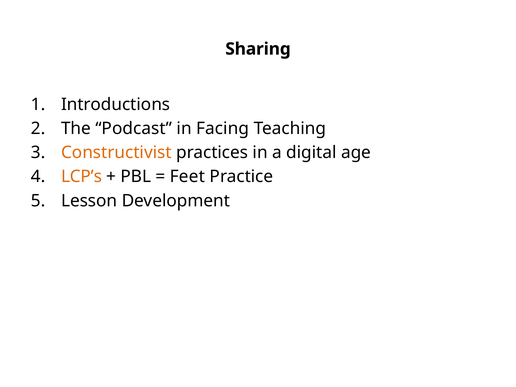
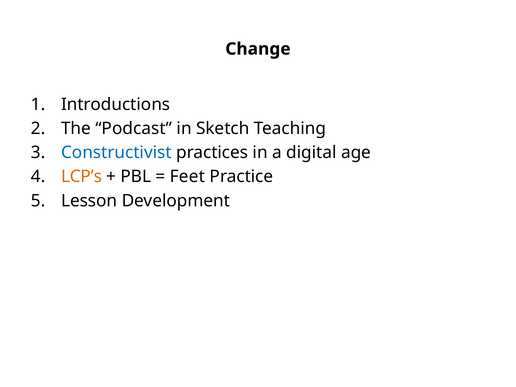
Sharing: Sharing -> Change (258, 49)
Facing: Facing -> Sketch (223, 128)
Constructivist colour: orange -> blue (116, 153)
